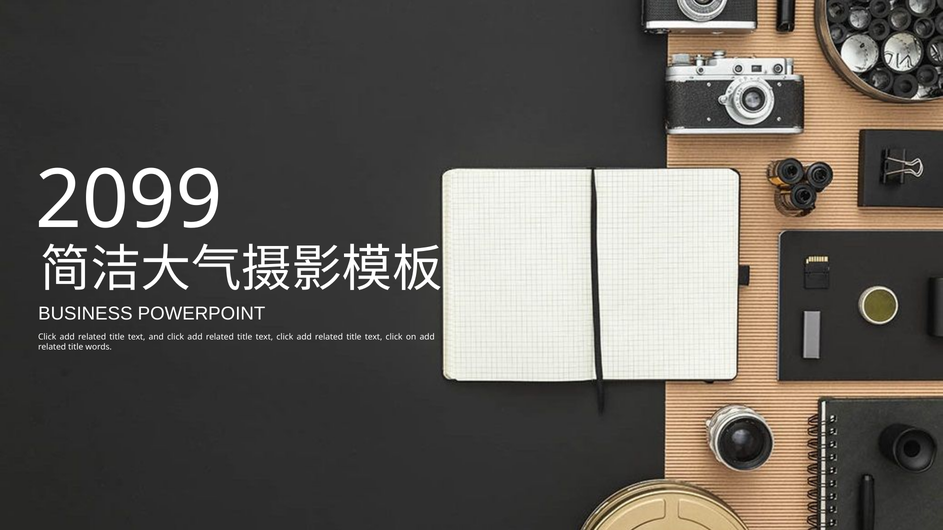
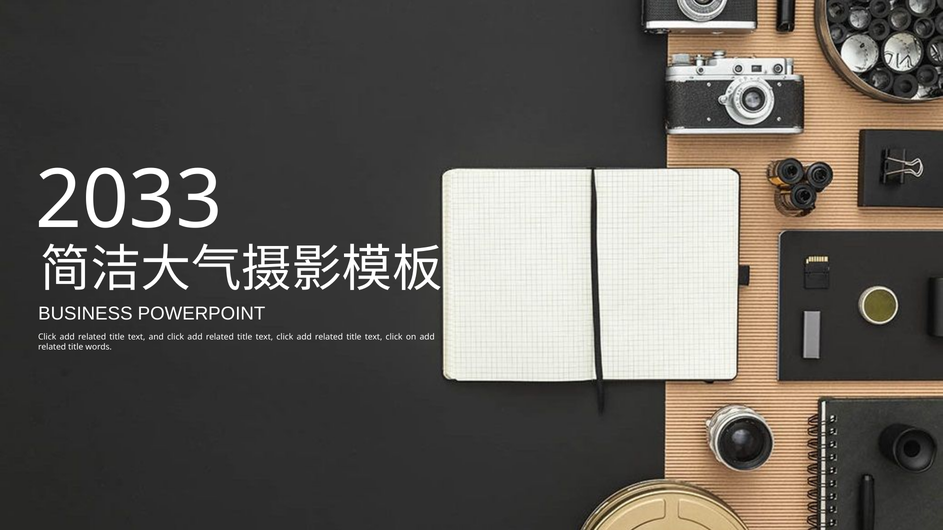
2099: 2099 -> 2033 (129, 200)
